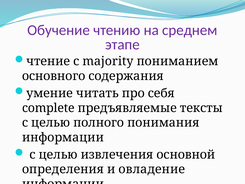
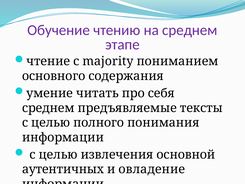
complete: complete -> среднем (48, 108)
определения: определения -> аутентичных (63, 169)
